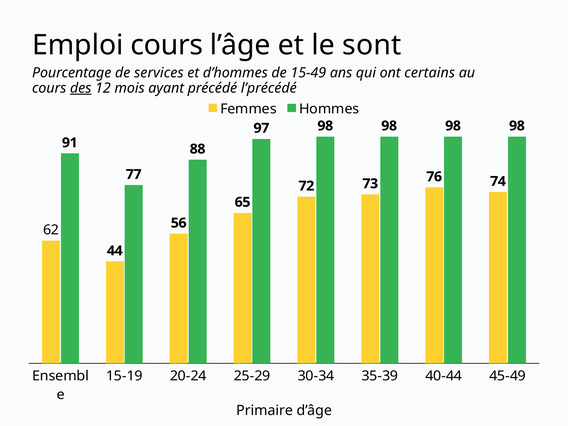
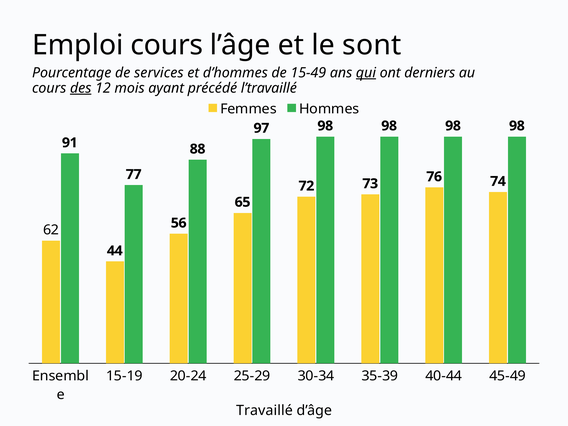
qui underline: none -> present (366, 73)
certains: certains -> derniers (430, 73)
l’précédé: l’précédé -> l’travaillé (269, 88)
Primaire: Primaire -> Travaillé (264, 411)
